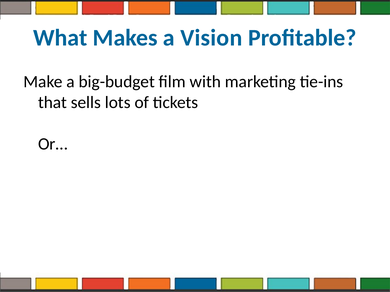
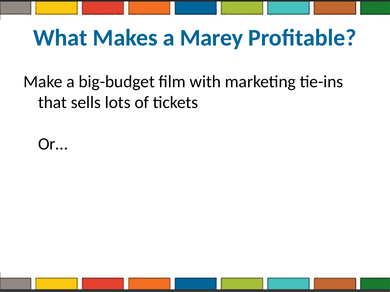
Vision: Vision -> Marey (212, 38)
